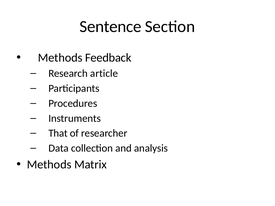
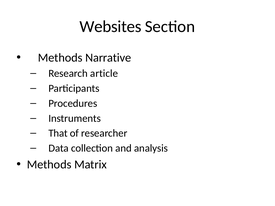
Sentence: Sentence -> Websites (110, 27)
Feedback: Feedback -> Narrative (108, 58)
